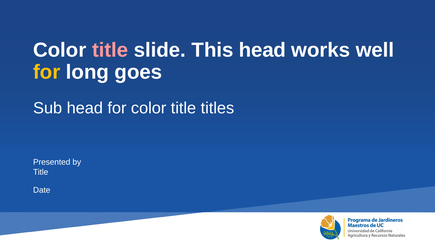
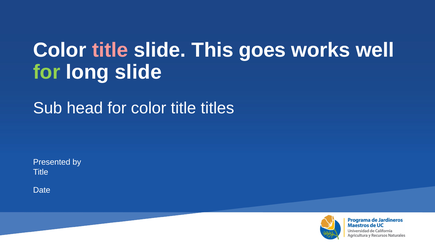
This head: head -> goes (262, 50)
for colour: yellow -> light green (47, 72)
long goes: goes -> slide (138, 72)
